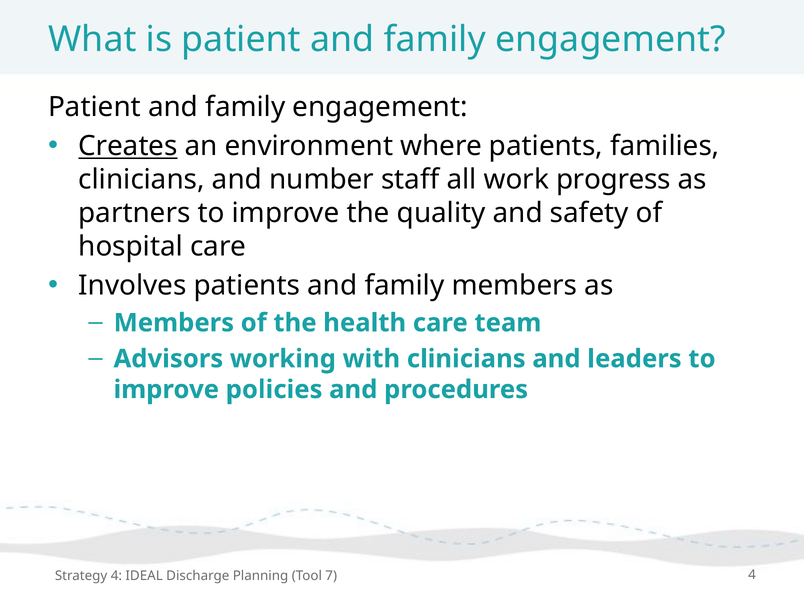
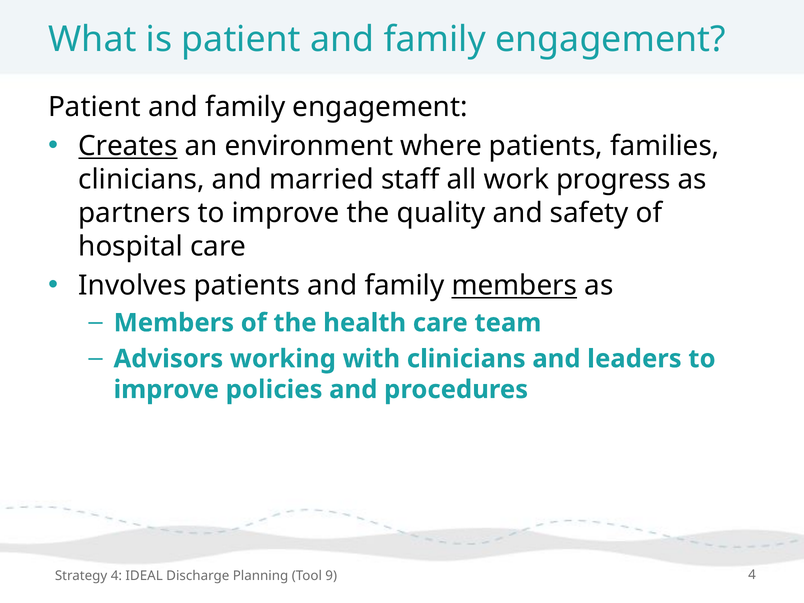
number: number -> married (322, 180)
members underline: none -> present (514, 286)
7: 7 -> 9 (331, 576)
